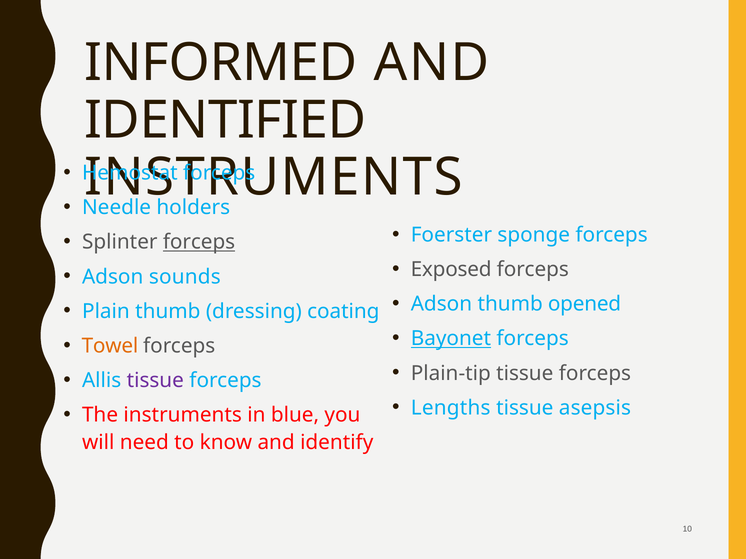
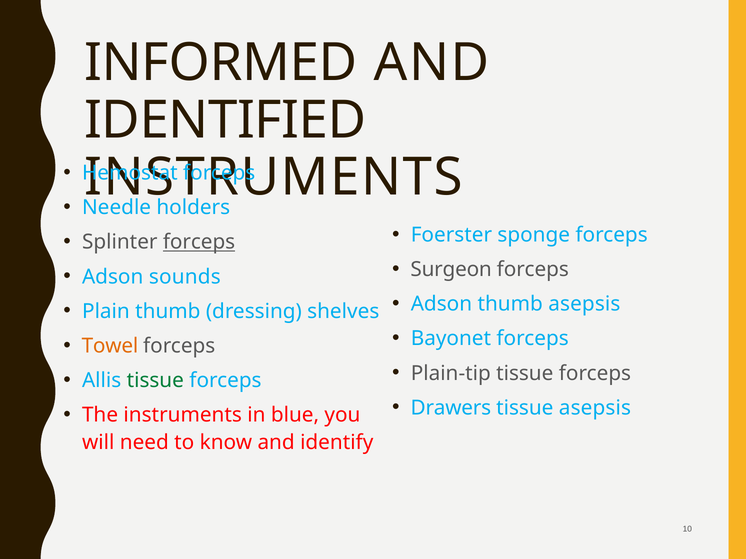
Exposed: Exposed -> Surgeon (451, 270)
thumb opened: opened -> asepsis (584, 304)
coating: coating -> shelves (343, 312)
Bayonet underline: present -> none (451, 339)
tissue colour: purple -> green (155, 381)
Lengths: Lengths -> Drawers (451, 408)
